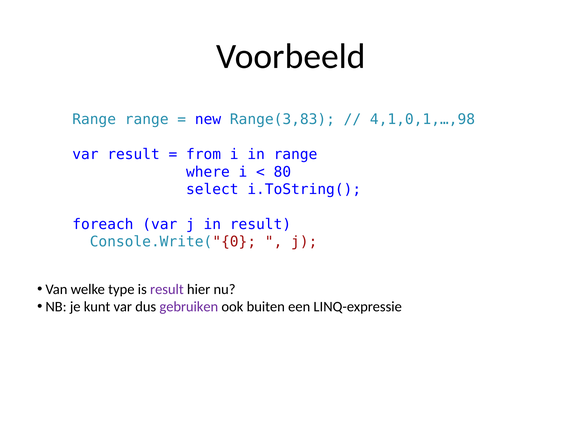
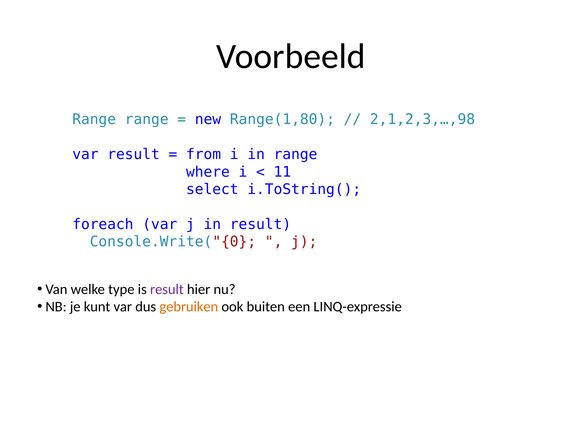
Range(3,83: Range(3,83 -> Range(1,80 (282, 119)
4,1,0,1,…,98: 4,1,0,1,…,98 -> 2,1,2,3,…,98 (422, 119)
80: 80 -> 11 (282, 172)
gebruiken colour: purple -> orange (189, 306)
